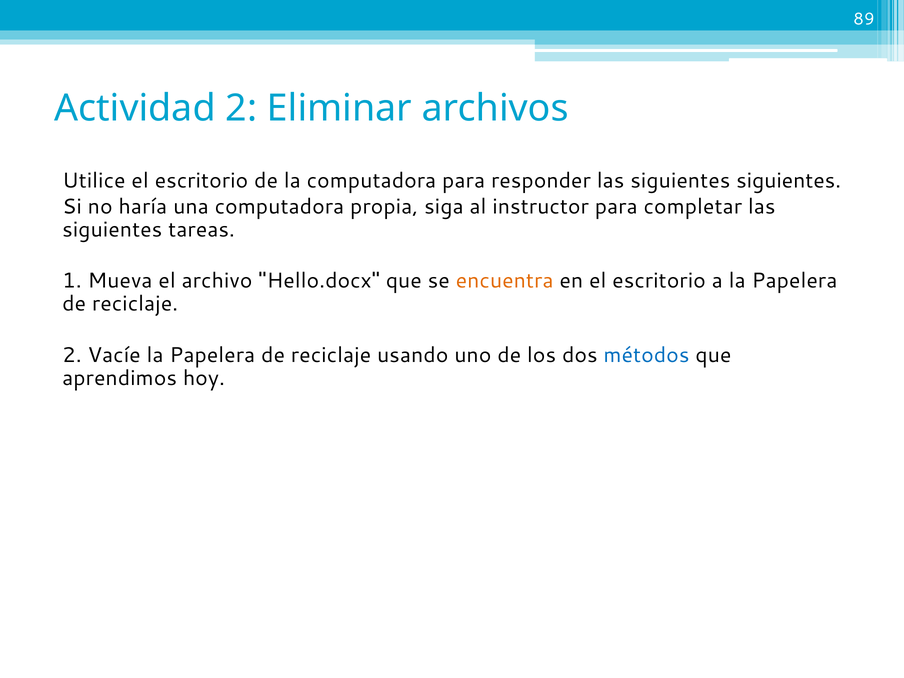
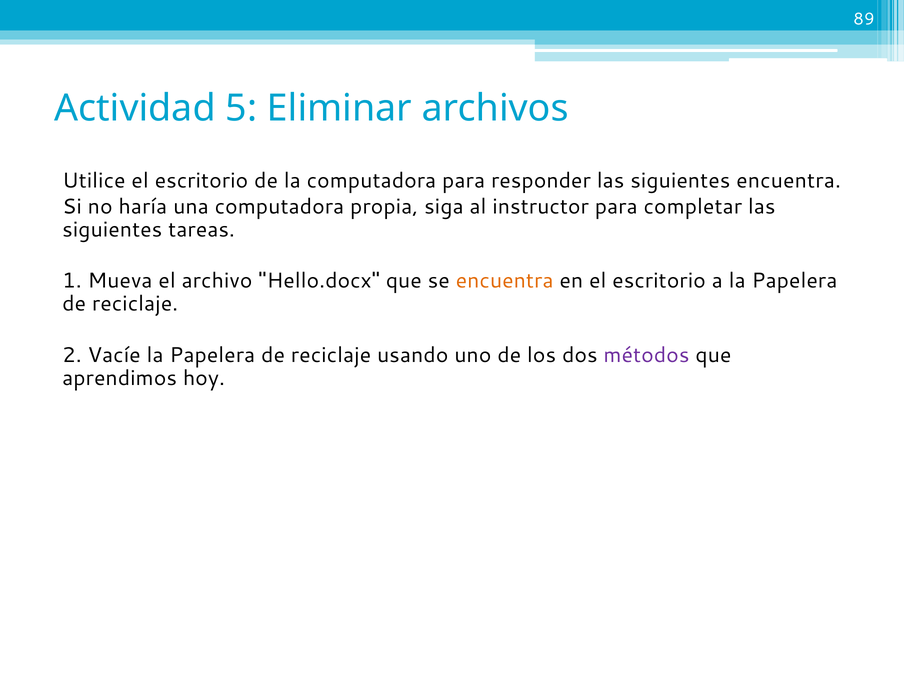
Actividad 2: 2 -> 5 (241, 108)
siguientes siguientes: siguientes -> encuentra (789, 181)
métodos colour: blue -> purple (646, 355)
